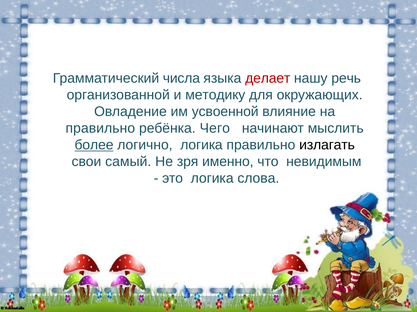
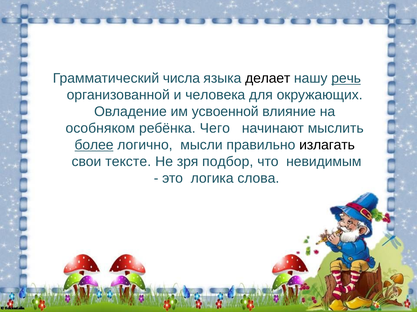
делает colour: red -> black (268, 79)
речь underline: none -> present (346, 79)
методику: методику -> человека (215, 95)
правильно: правильно -> особняком (100, 129)
логично логика: логика -> мысли (201, 145)
самый: самый -> тексте (128, 162)
именно: именно -> подбор (228, 162)
